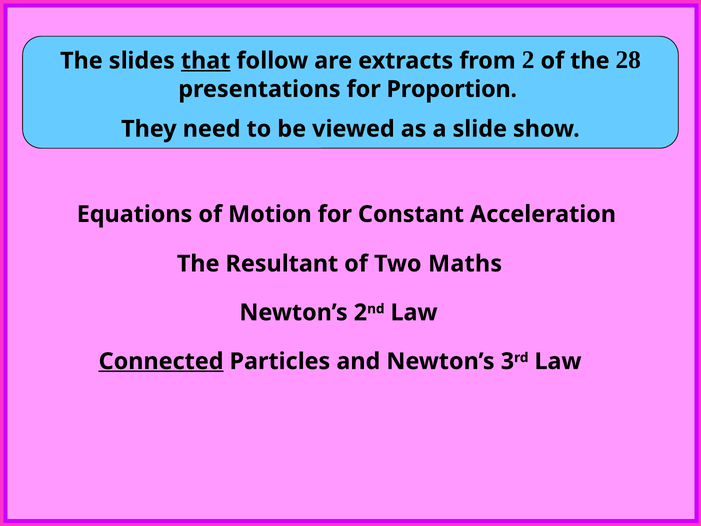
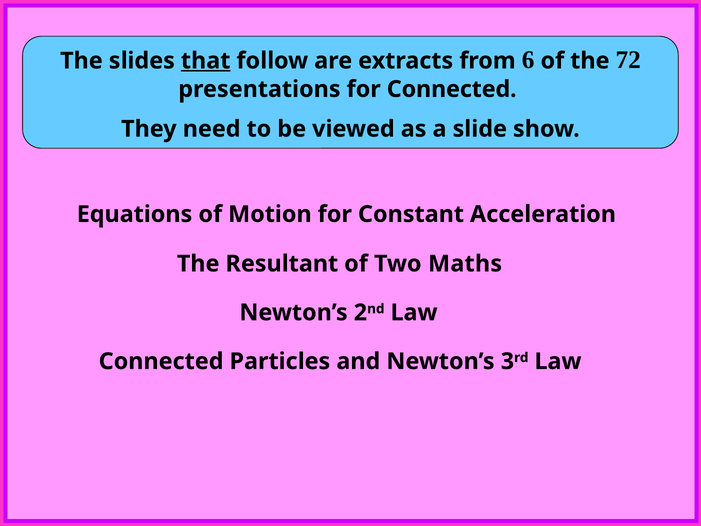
from 2: 2 -> 6 (528, 60)
28: 28 -> 72 (628, 60)
for Proportion: Proportion -> Connected (452, 89)
Connected underline: present -> none (161, 361)
